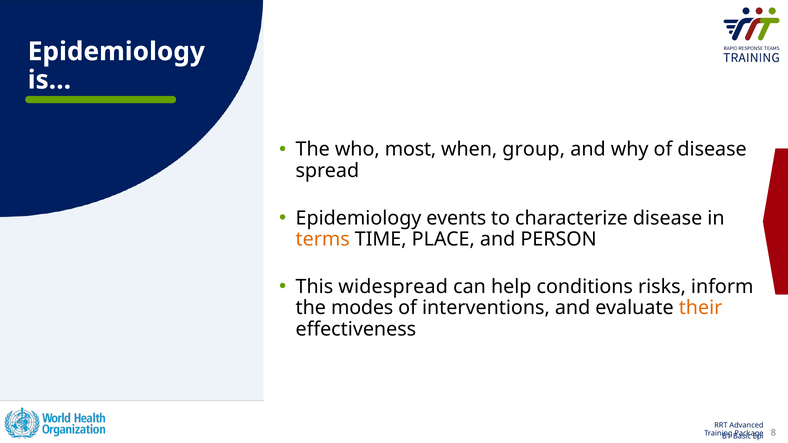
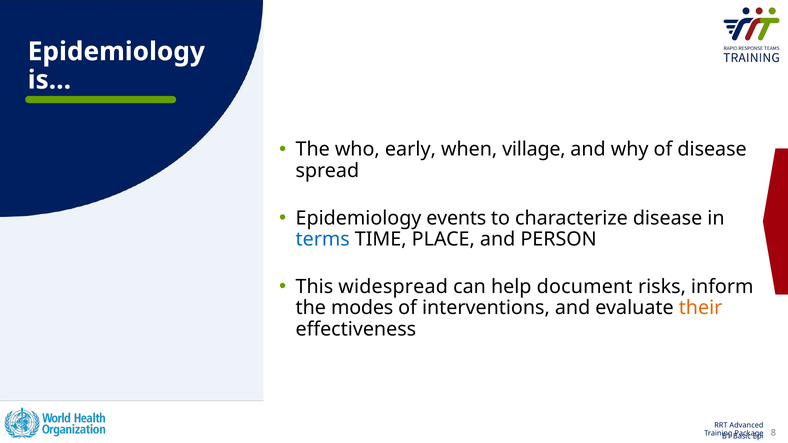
most: most -> early (410, 149)
group: group -> village (534, 149)
terms colour: orange -> blue (323, 239)
conditions: conditions -> document (585, 287)
